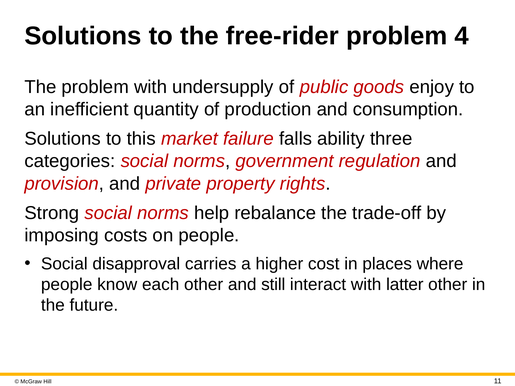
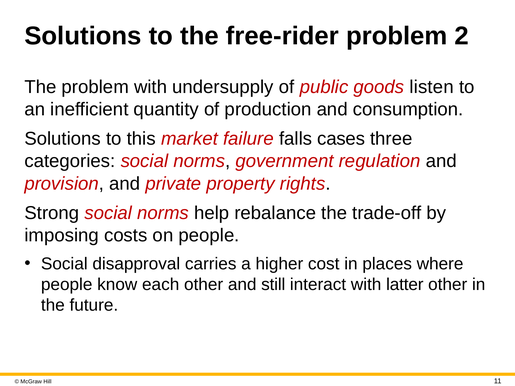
4: 4 -> 2 (462, 36)
enjoy: enjoy -> listen (432, 87)
ability: ability -> cases (341, 139)
